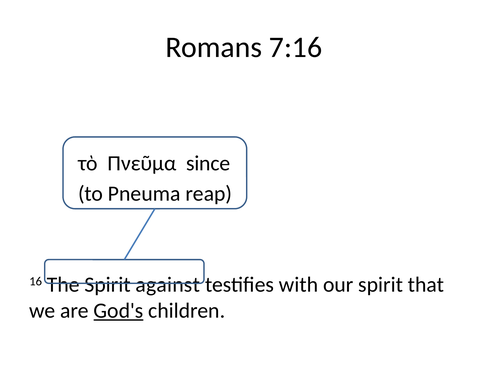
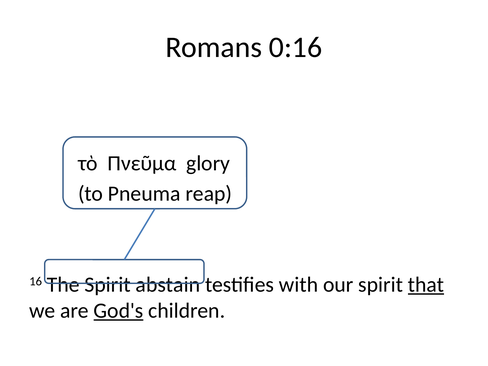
7:16: 7:16 -> 0:16 (296, 47)
since: since -> glory (208, 163)
against: against -> abstain (168, 285)
that underline: none -> present (426, 285)
